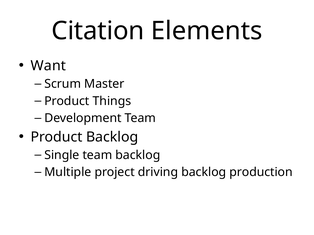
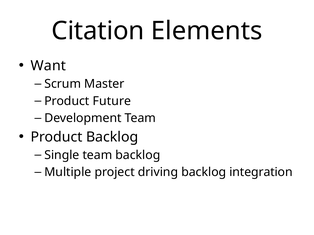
Things: Things -> Future (112, 101)
production: production -> integration (261, 173)
